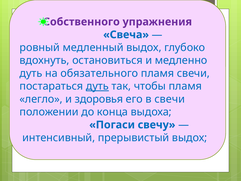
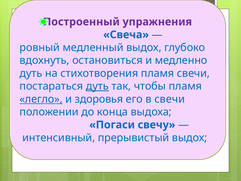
Собственного: Собственного -> Построенный (81, 22)
обязательного: обязательного -> стихотворения (99, 73)
легло underline: none -> present (41, 99)
